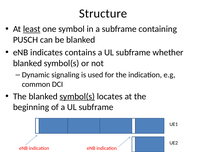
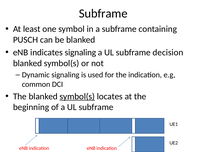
Structure: Structure -> Subframe (103, 14)
least underline: present -> none (32, 29)
indicates contains: contains -> signaling (80, 53)
whether: whether -> decision (168, 53)
